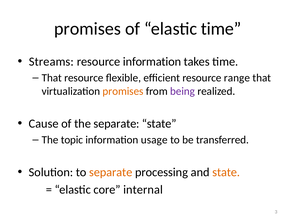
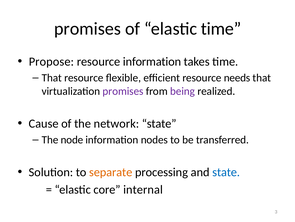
Streams: Streams -> Propose (51, 61)
range: range -> needs (237, 78)
promises colour: orange -> purple (123, 91)
the separate: separate -> network (116, 123)
topic: topic -> node (72, 139)
usage: usage -> nodes (154, 139)
state colour: orange -> blue (226, 172)
